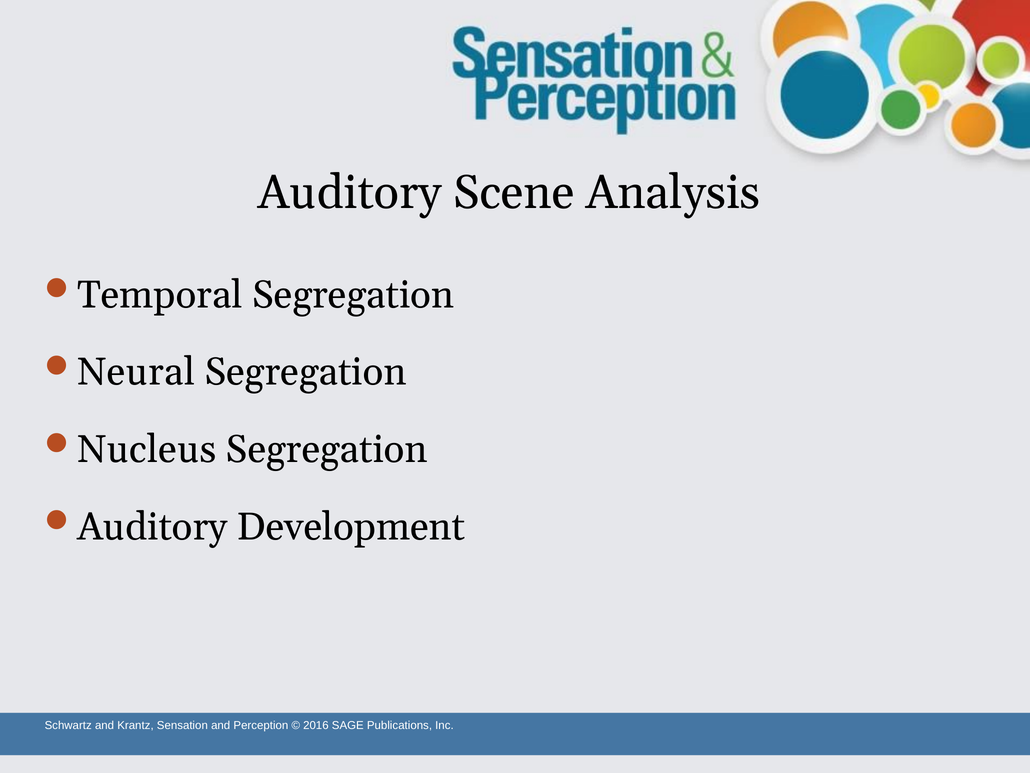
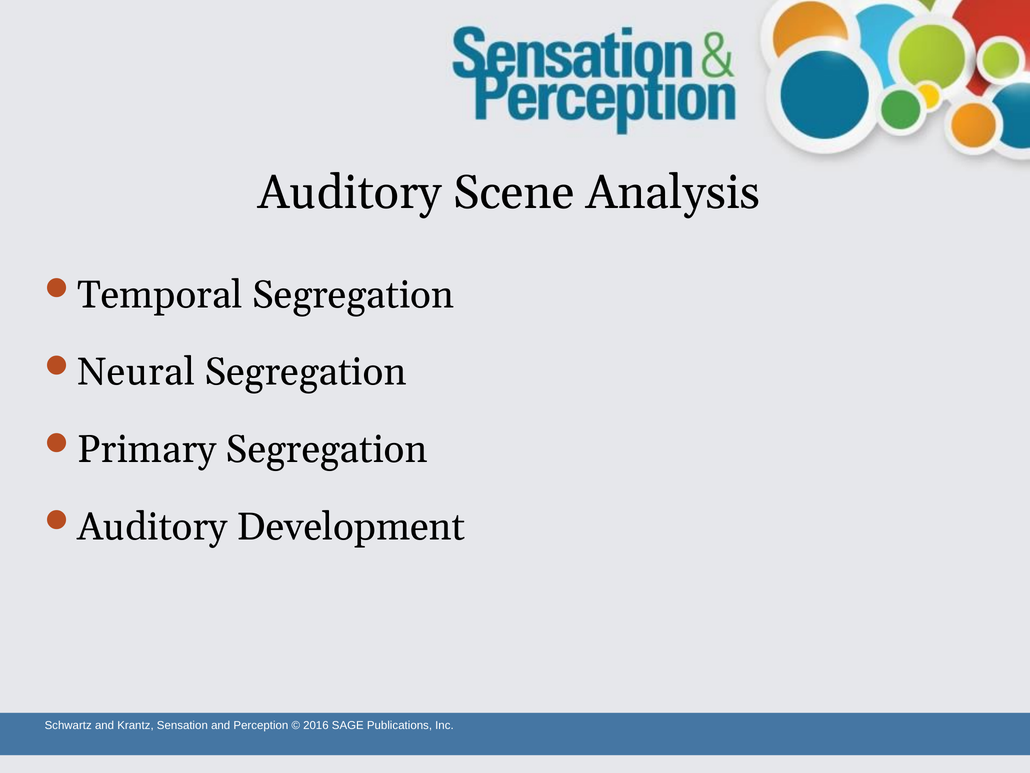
Nucleus: Nucleus -> Primary (147, 449)
